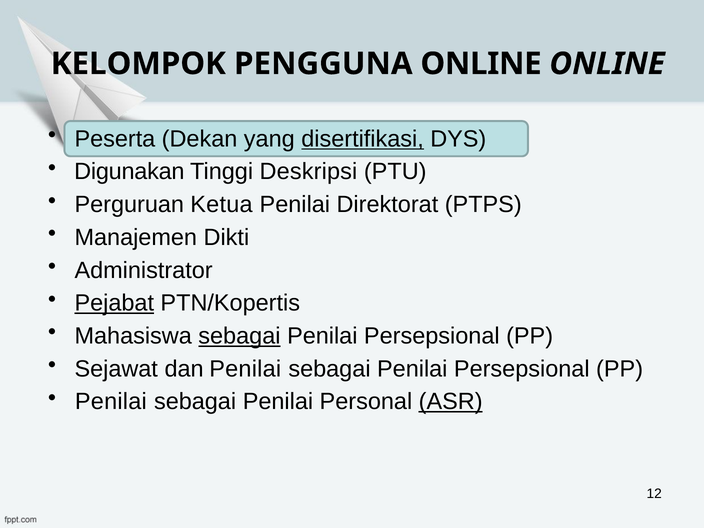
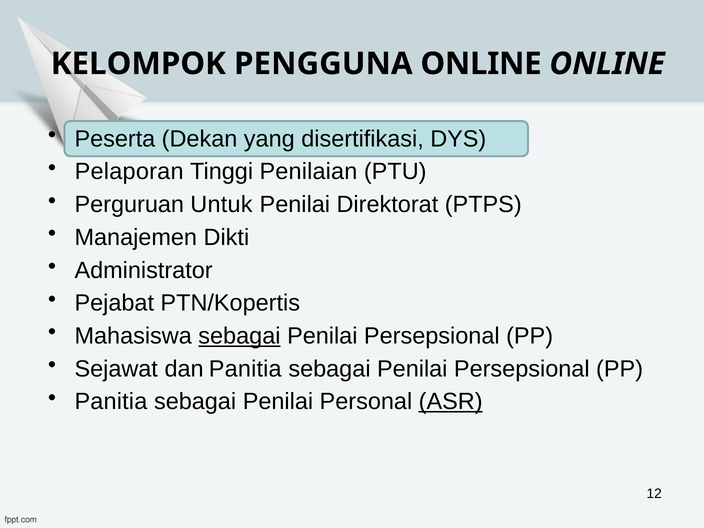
disertifikasi underline: present -> none (363, 139)
Digunakan: Digunakan -> Pelaporan (129, 172)
Deskripsi: Deskripsi -> Penilaian (308, 172)
Ketua: Ketua -> Untuk (221, 205)
Pejabat underline: present -> none (114, 303)
dan Penilai: Penilai -> Panitia (245, 369)
Penilai: Penilai -> Panitia (111, 402)
